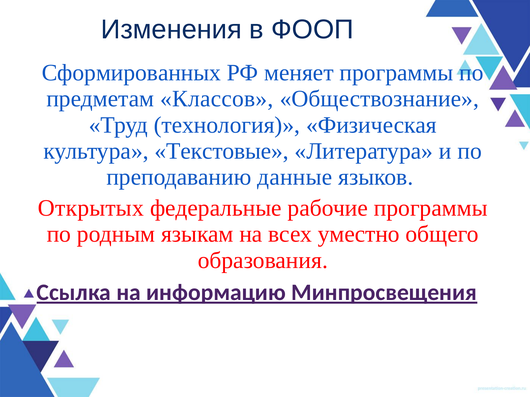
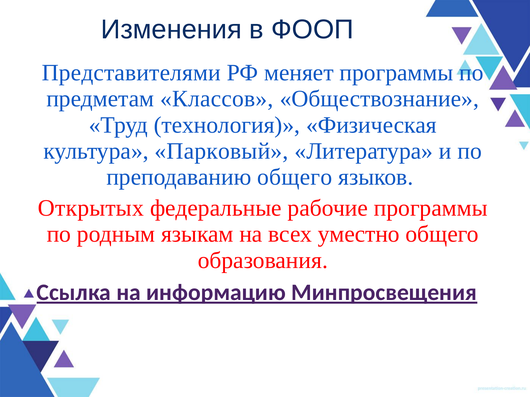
Сформированных: Сформированных -> Представителями (131, 73)
Текстовые: Текстовые -> Парковый (222, 151)
преподаванию данные: данные -> общего (295, 177)
